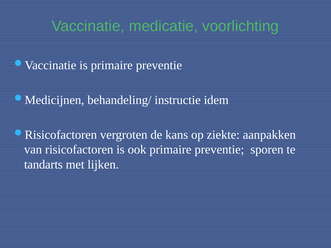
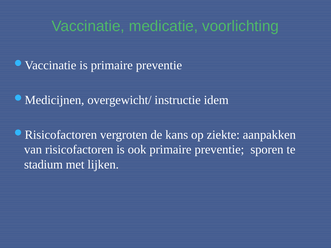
behandeling/: behandeling/ -> overgewicht/ (119, 100)
tandarts: tandarts -> stadium (43, 165)
